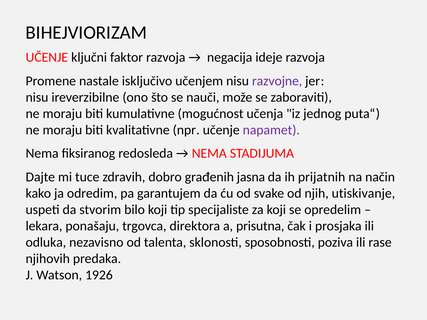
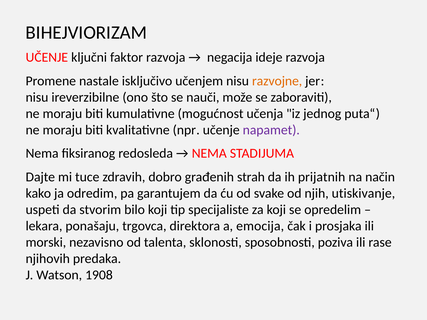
razvojne colour: purple -> orange (277, 81)
jasna: jasna -> strah (251, 177)
prisutna: prisutna -> emocija (260, 226)
odluka: odluka -> morski (46, 242)
1926: 1926 -> 1908 (99, 275)
